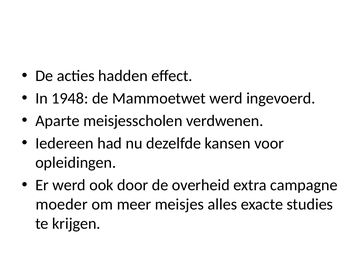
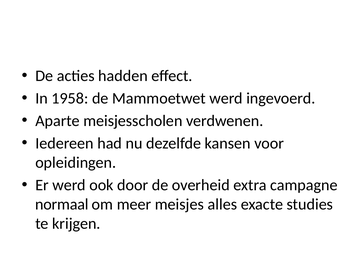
1948: 1948 -> 1958 (70, 98)
moeder: moeder -> normaal (62, 205)
